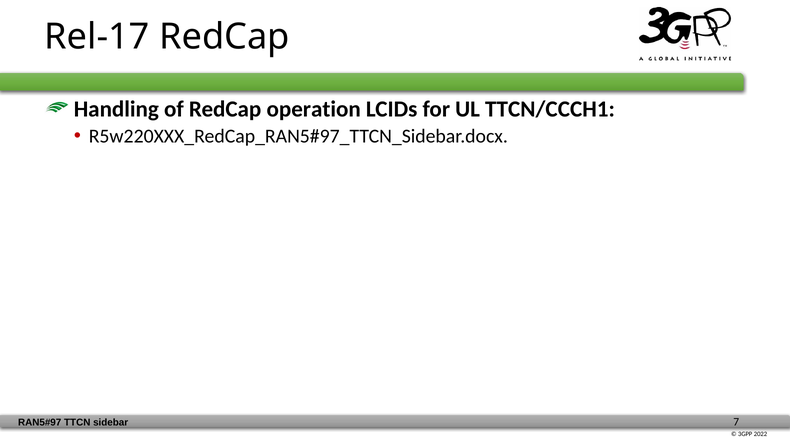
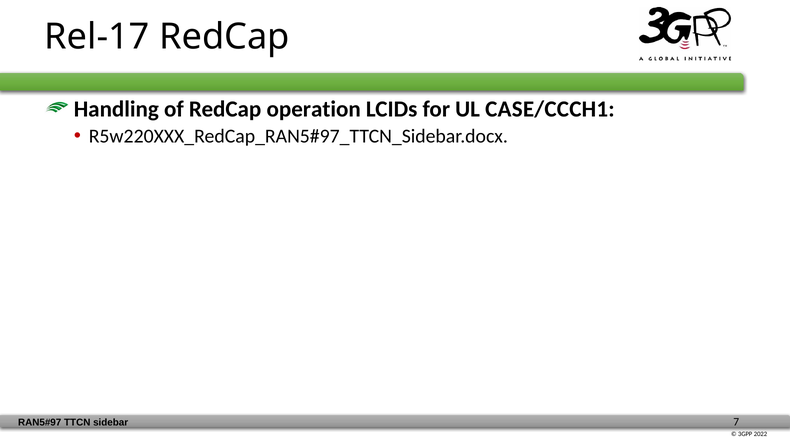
TTCN/CCCH1: TTCN/CCCH1 -> CASE/CCCH1 (550, 109)
